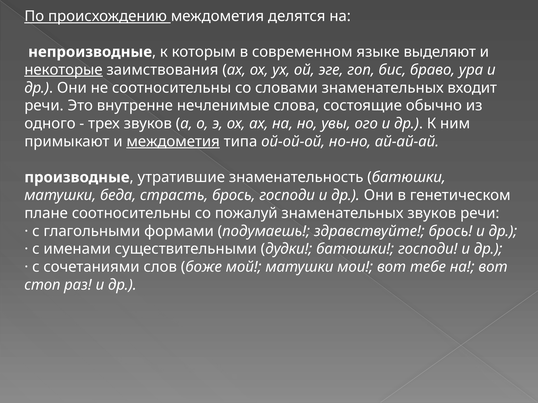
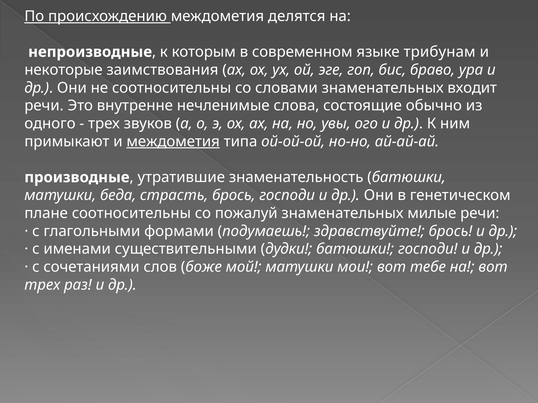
выделяют: выделяют -> трибунам (440, 52)
некоторые underline: present -> none (63, 70)
знаменательных звуков: звуков -> милые (432, 213)
стоп: стоп -> трех (42, 285)
